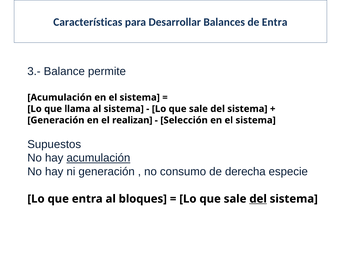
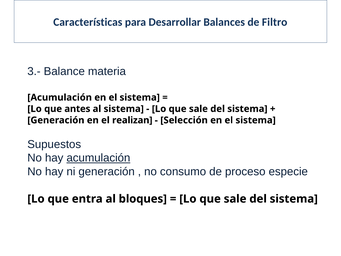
de Entra: Entra -> Filtro (275, 22)
permite: permite -> materia (107, 71)
llama: llama -> antes (77, 109)
derecha: derecha -> proceso (245, 171)
del underline: present -> none (258, 199)
